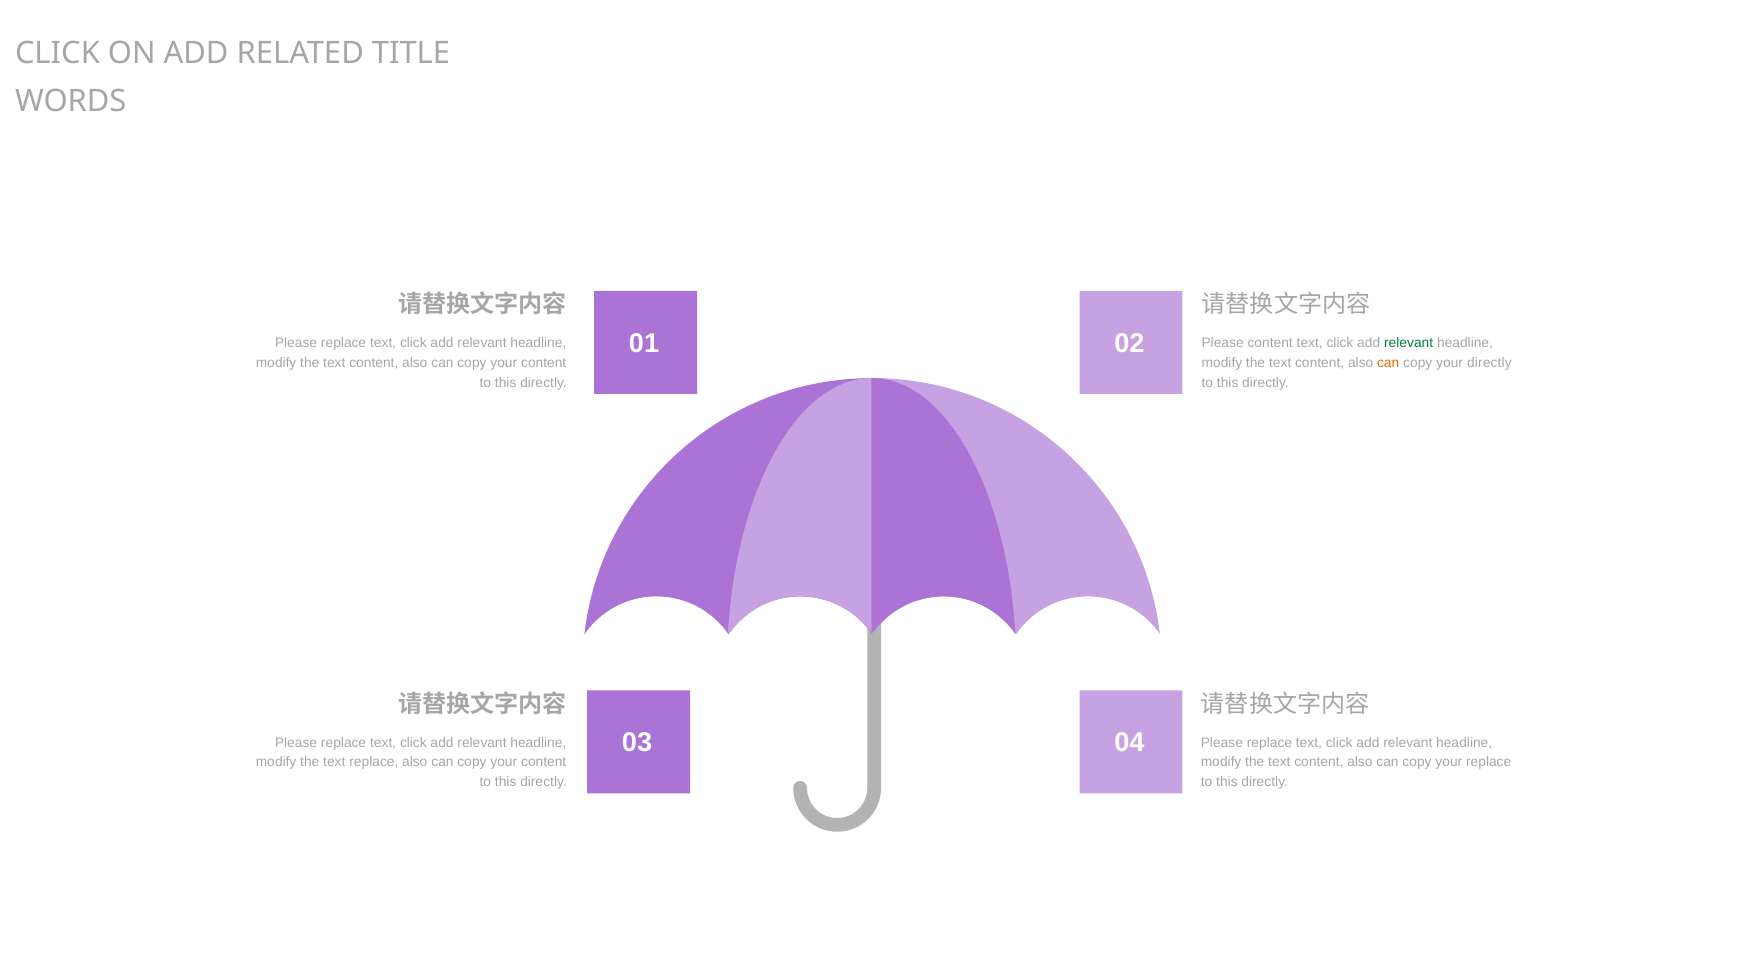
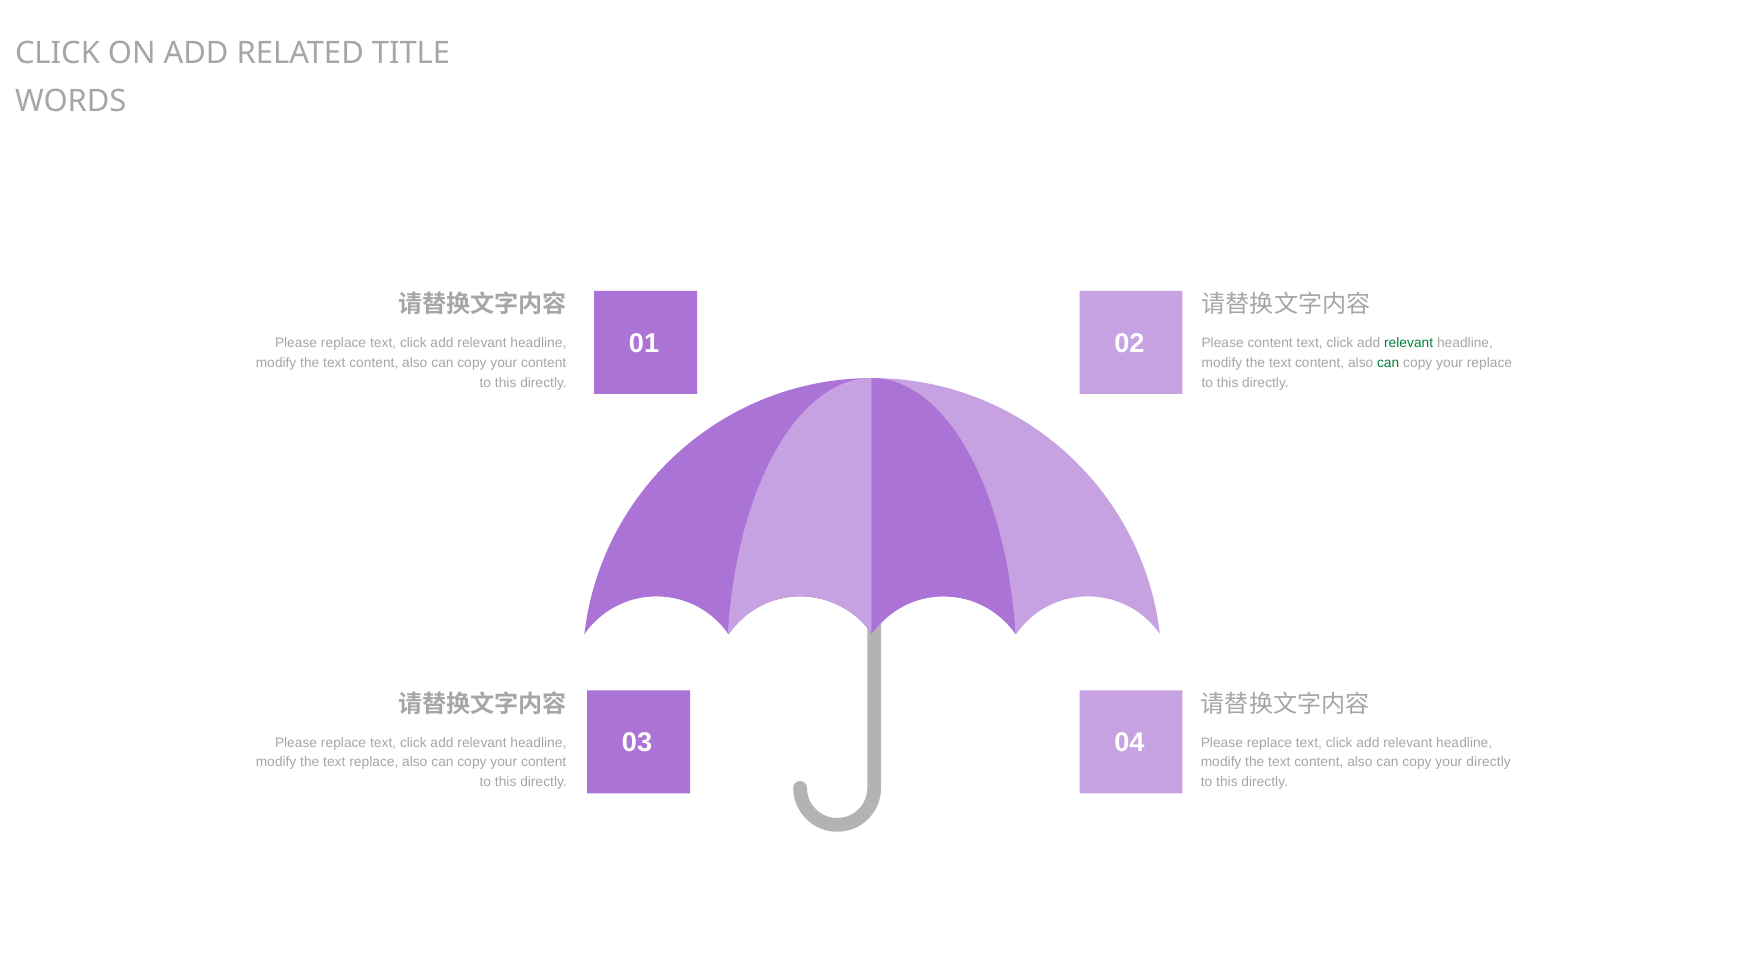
can colour: orange -> green (1388, 363)
your directly: directly -> replace (1489, 363)
your replace: replace -> directly (1489, 763)
